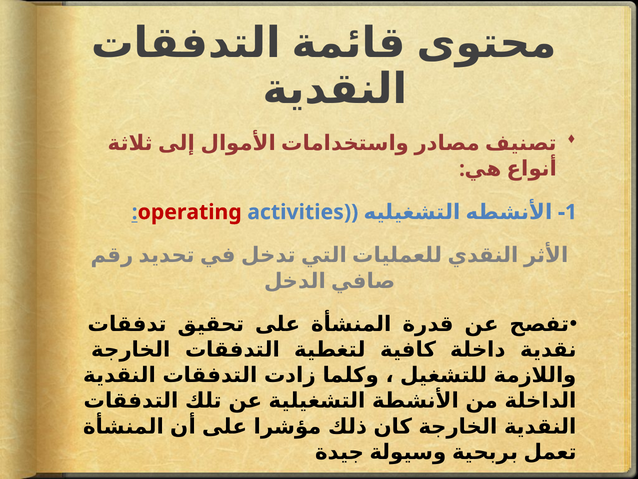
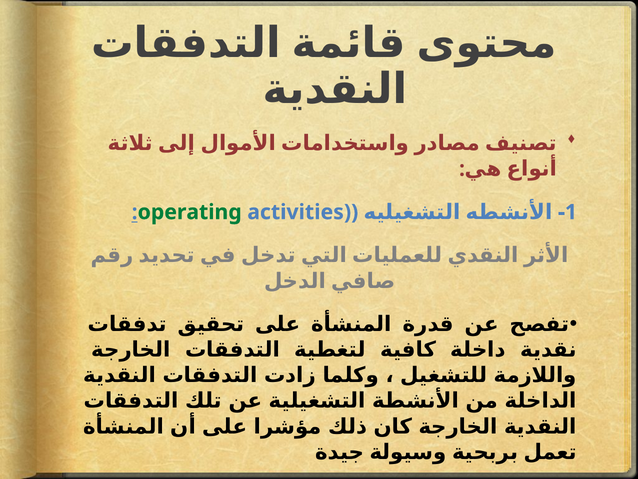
operating colour: red -> green (190, 212)
